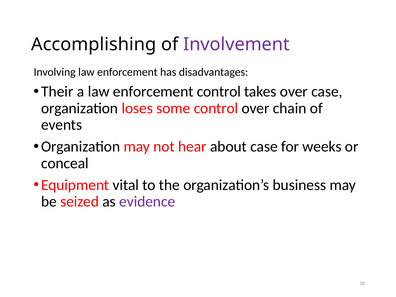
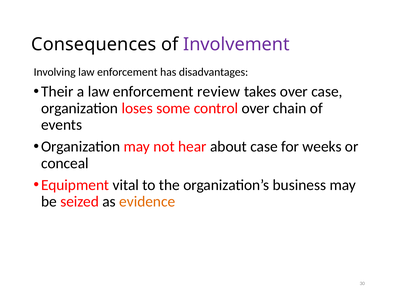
Accomplishing: Accomplishing -> Consequences (94, 44)
enforcement control: control -> review (219, 92)
evidence colour: purple -> orange (147, 202)
